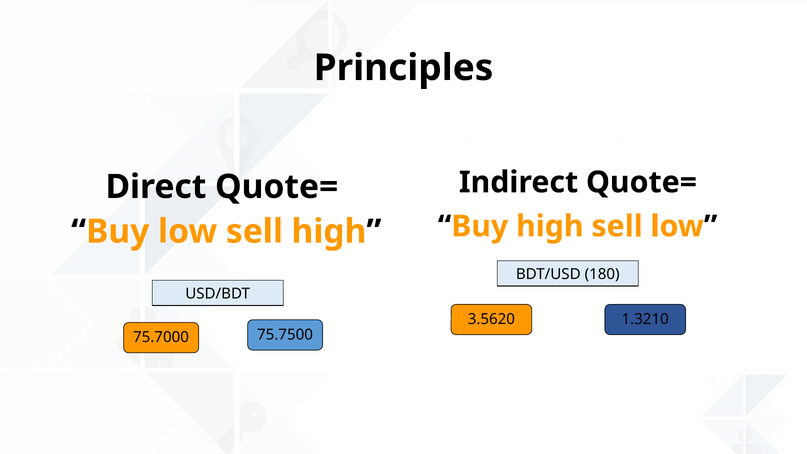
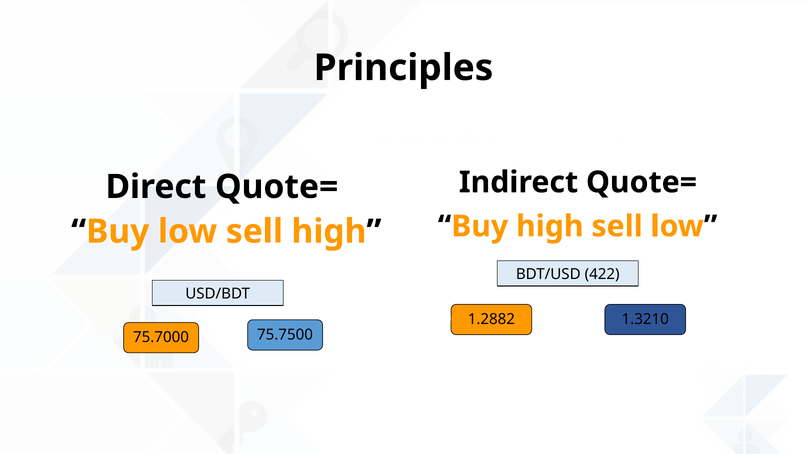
180: 180 -> 422 (602, 274)
3.5620: 3.5620 -> 1.2882 (491, 319)
